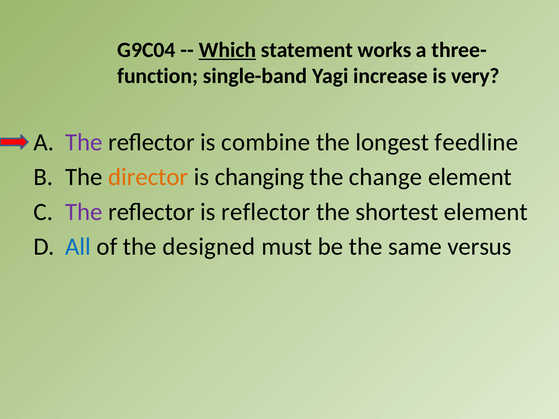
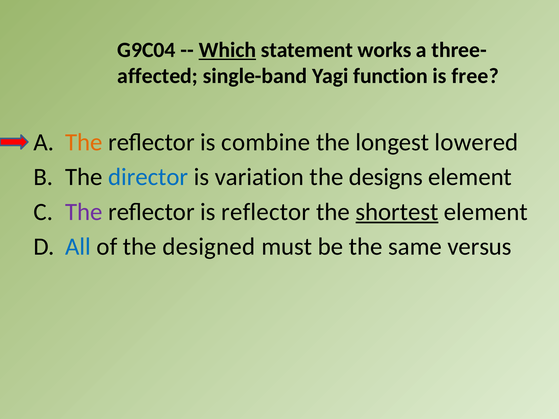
function: function -> affected (158, 76)
increase: increase -> function (391, 76)
very: very -> free (475, 76)
The colour: purple -> orange (84, 142)
feedline: feedline -> lowered (476, 142)
director colour: orange -> blue (148, 177)
changing: changing -> variation (259, 177)
change: change -> designs (386, 177)
shortest underline: none -> present (397, 212)
